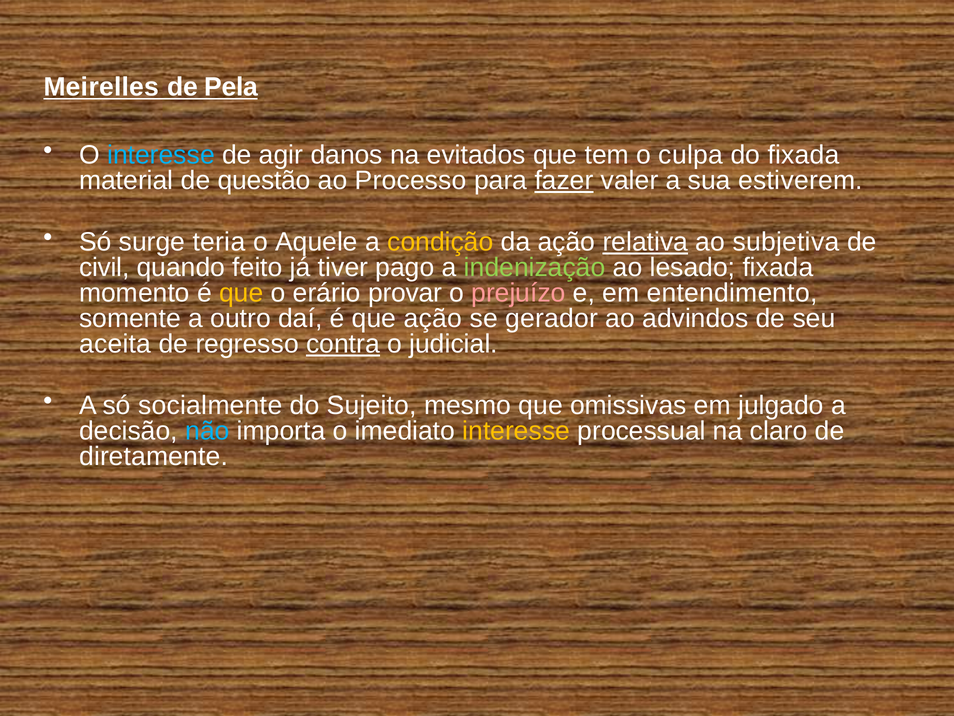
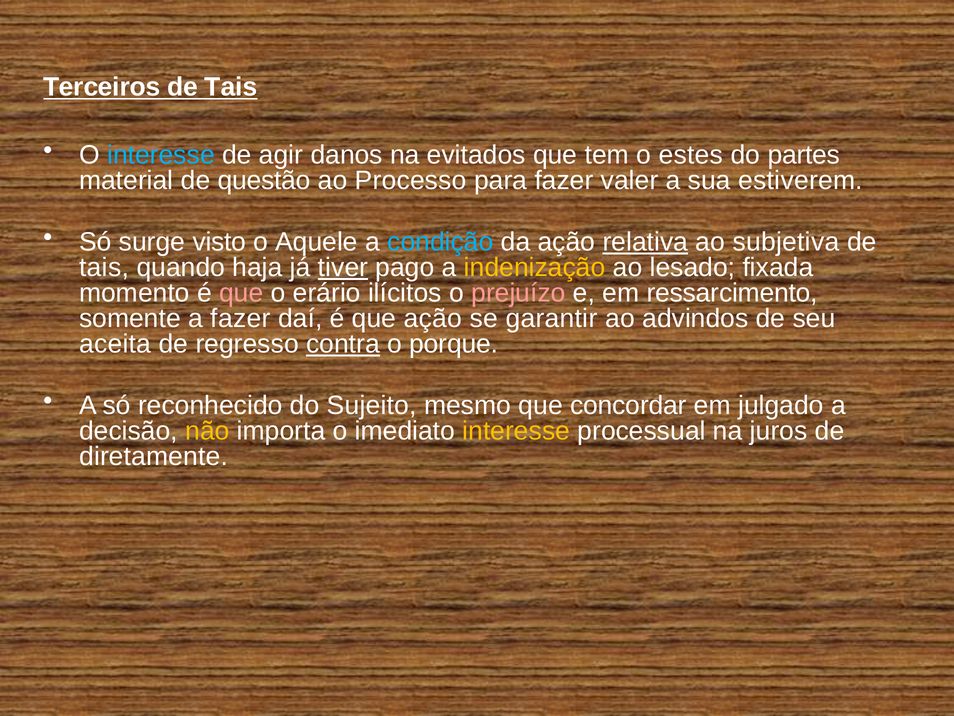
Meirelles: Meirelles -> Terceiros (102, 87)
Pela: Pela -> Tais (231, 87)
culpa: culpa -> estes (691, 155)
do fixada: fixada -> partes (804, 155)
fazer underline: present -> none (564, 180)
teria: teria -> visto (219, 242)
condição colour: yellow -> light blue (440, 242)
civil: civil -> tais (104, 267)
feito: feito -> haja (257, 267)
tiver underline: none -> present (343, 267)
indenização colour: light green -> yellow (535, 267)
que colour: yellow -> pink (241, 293)
provar: provar -> ilícitos (405, 293)
entendimento: entendimento -> ressarcimento (732, 293)
a outro: outro -> fazer (240, 318)
gerador: gerador -> garantir (552, 318)
judicial: judicial -> porque (454, 344)
socialmente: socialmente -> reconhecido (210, 405)
omissivas: omissivas -> concordar (628, 405)
não colour: light blue -> yellow (207, 431)
claro: claro -> juros (779, 431)
